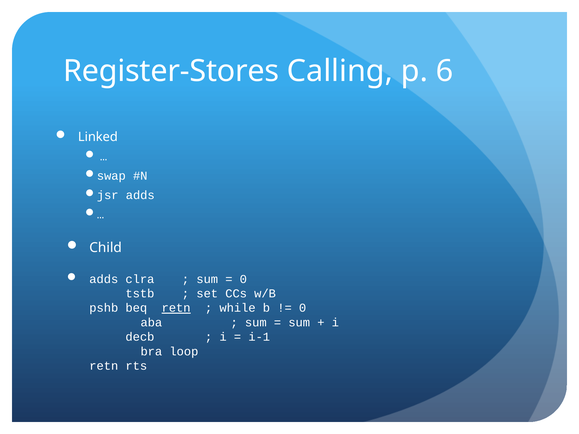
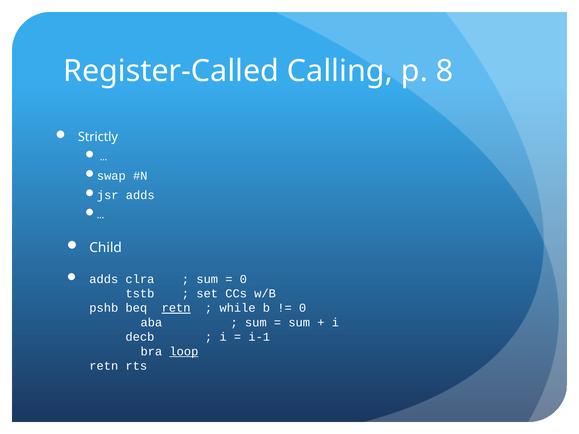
Register-Stores: Register-Stores -> Register-Called (171, 71)
6: 6 -> 8 (445, 71)
Linked: Linked -> Strictly (98, 137)
loop underline: none -> present (184, 352)
